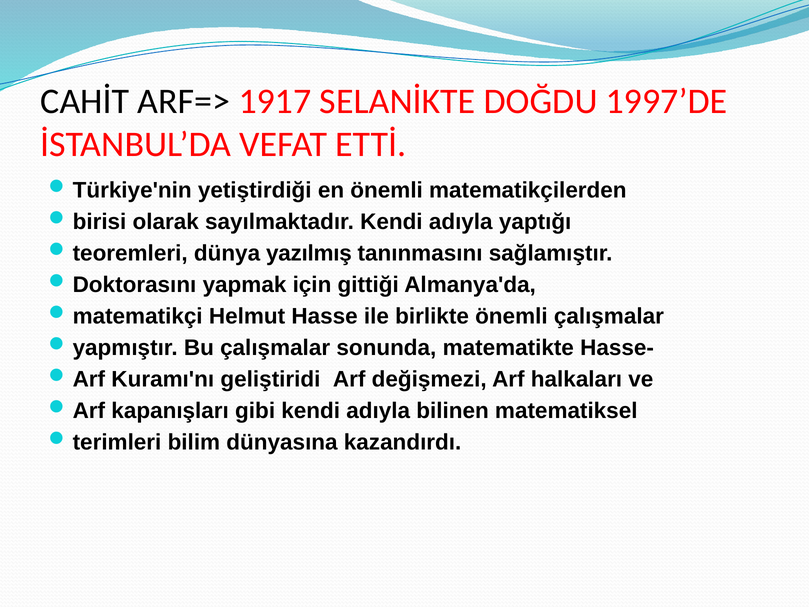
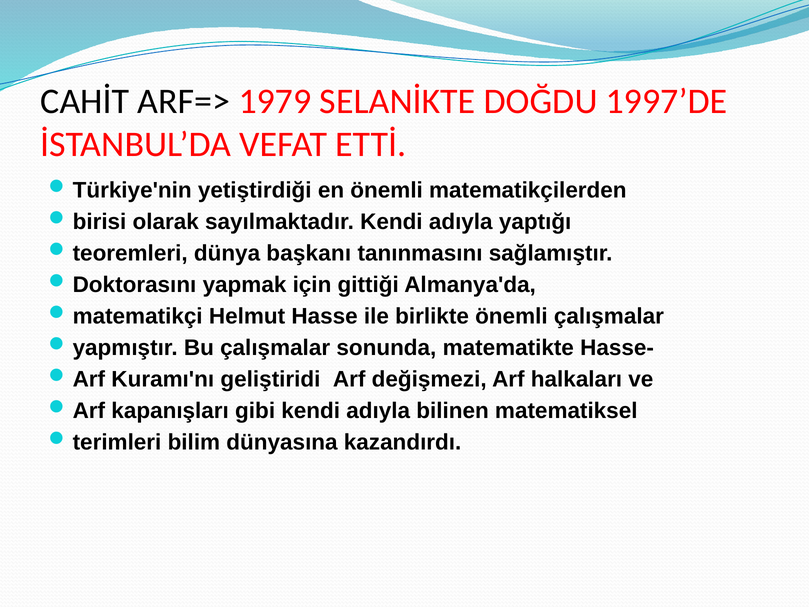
1917: 1917 -> 1979 (275, 101)
yazılmış: yazılmış -> başkanı (309, 253)
